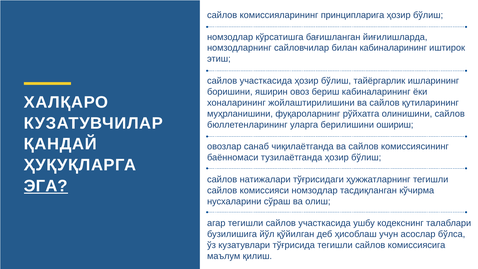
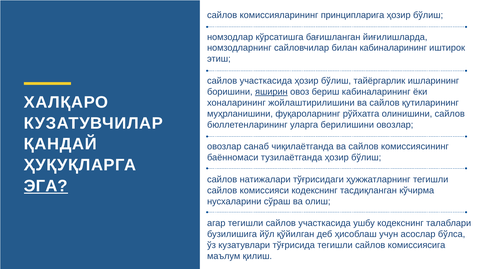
яширин underline: none -> present (271, 92)
берилишини ошириш: ошириш -> овозлар (395, 125)
комиссияси номзодлар: номзодлар -> кодекснинг (315, 190)
